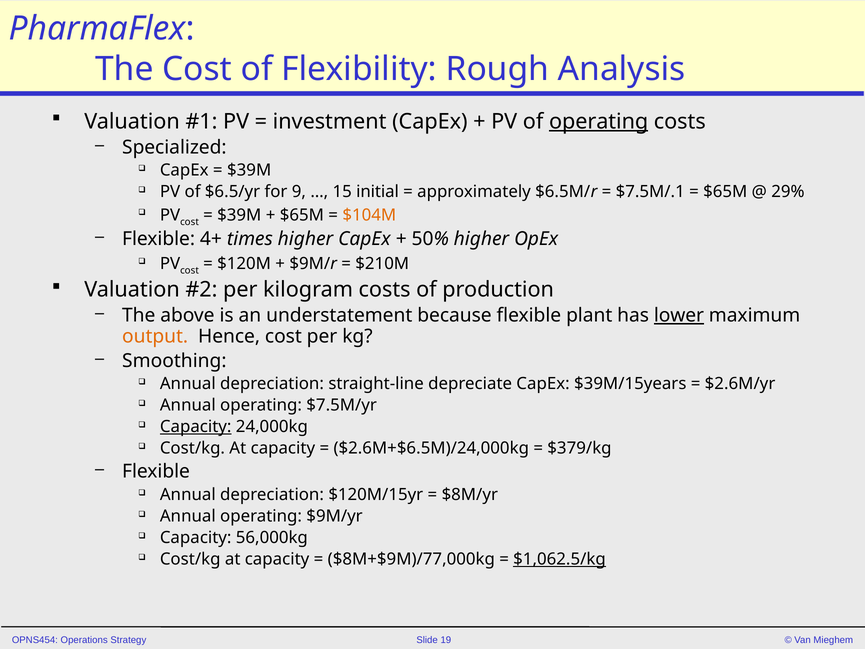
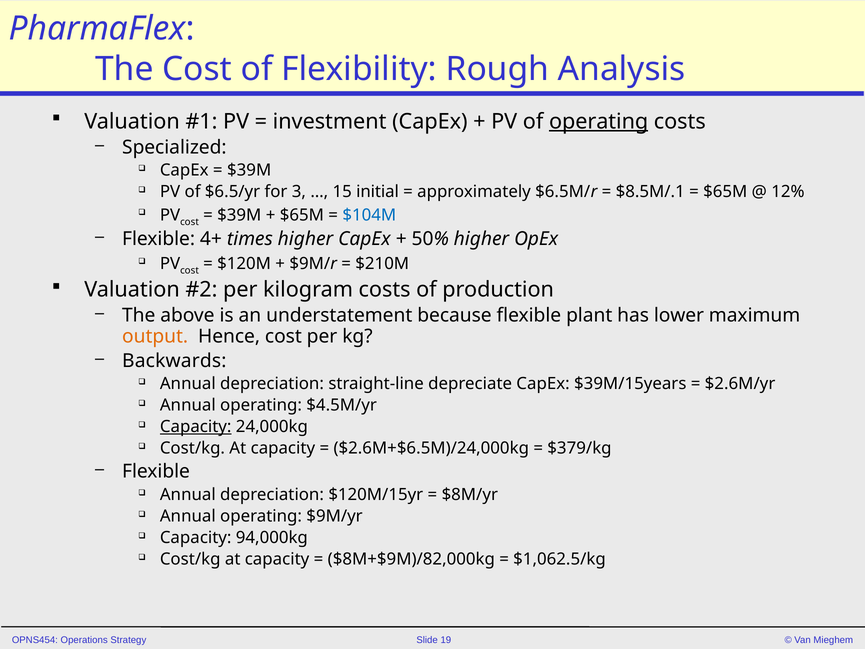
9: 9 -> 3 (299, 192)
$7.5M/.1: $7.5M/.1 -> $8.5M/.1 (650, 192)
29%: 29% -> 12% (788, 192)
$104M colour: orange -> blue (369, 215)
lower underline: present -> none (679, 315)
Smoothing: Smoothing -> Backwards (174, 361)
$7.5M/yr: $7.5M/yr -> $4.5M/yr (342, 405)
56,000kg: 56,000kg -> 94,000kg (272, 537)
$8M+$9M)/77,000kg: $8M+$9M)/77,000kg -> $8M+$9M)/82,000kg (411, 559)
$1,062.5/kg underline: present -> none (560, 559)
